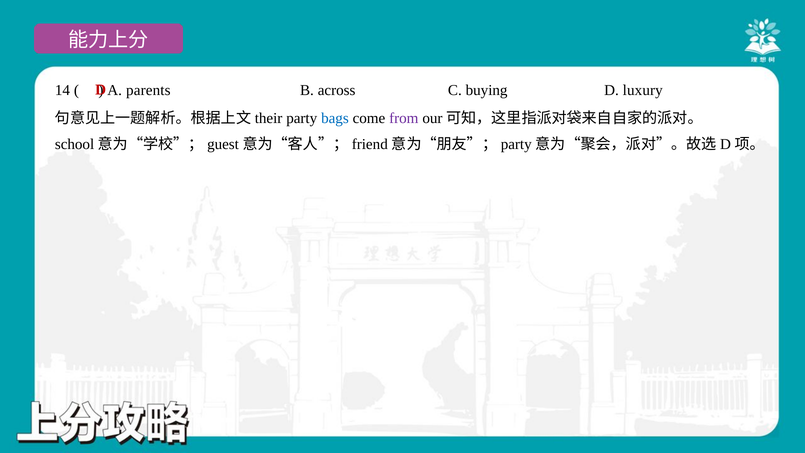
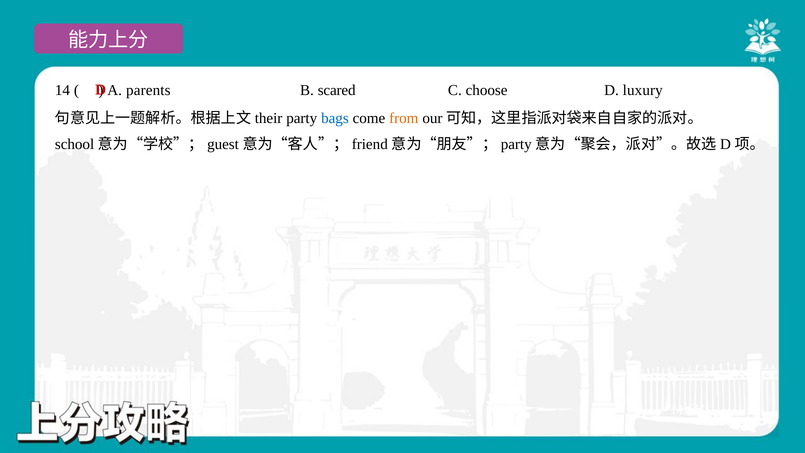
across: across -> scared (337, 90)
buying: buying -> choose (487, 90)
from colour: purple -> orange (404, 118)
